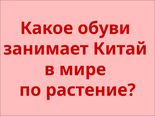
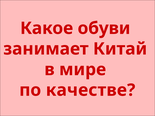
растение: растение -> качестве (91, 90)
